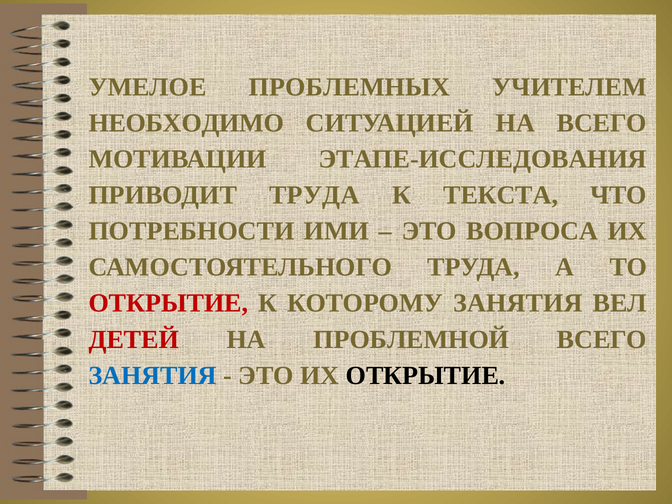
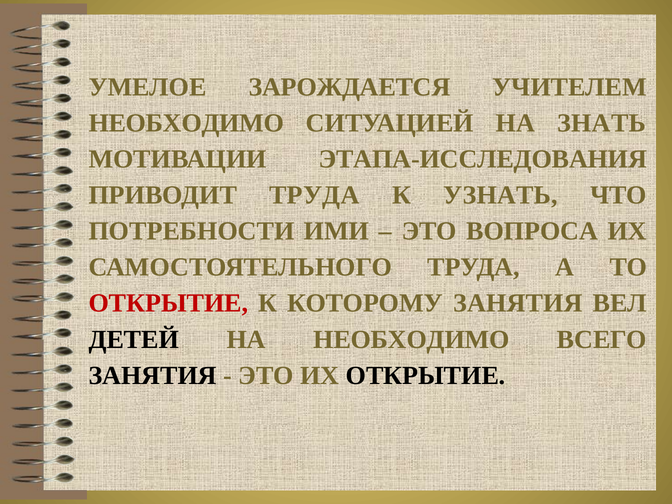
ПРОБЛЕМНЫХ: ПРОБЛЕМНЫХ -> ЗАРОЖДАЕТСЯ (350, 87)
НА ВСЕГО: ВСЕГО -> ЗНАТЬ (602, 123)
ЭТАПЕ-ИССЛЕДОВАНИЯ: ЭТАПЕ-ИССЛЕДОВАНИЯ -> ЭТАПА-ИССЛЕДОВАНИЯ (483, 159)
ТЕКСТА: ТЕКСТА -> УЗНАТЬ (500, 195)
ДЕТЕЙ colour: red -> black (134, 339)
НА ПРОБЛЕМНОЙ: ПРОБЛЕМНОЙ -> НЕОБХОДИМО (411, 339)
ЗАНЯТИЯ colour: blue -> black (153, 375)
